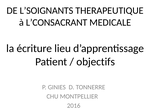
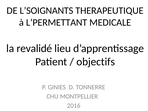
L’CONSACRANT: L’CONSACRANT -> L’PERMETTANT (57, 22)
écriture: écriture -> revalidé (34, 48)
